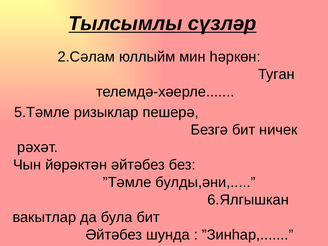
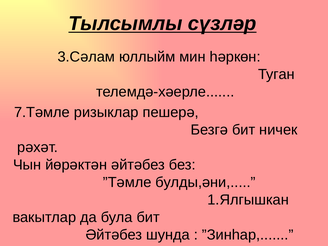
2.Сәлам: 2.Сәлам -> 3.Сәлам (86, 57)
5.Тәмле: 5.Тәмле -> 7.Тәмле (42, 112)
6.Ялгышкан: 6.Ялгышкан -> 1.Ялгышкан (248, 200)
